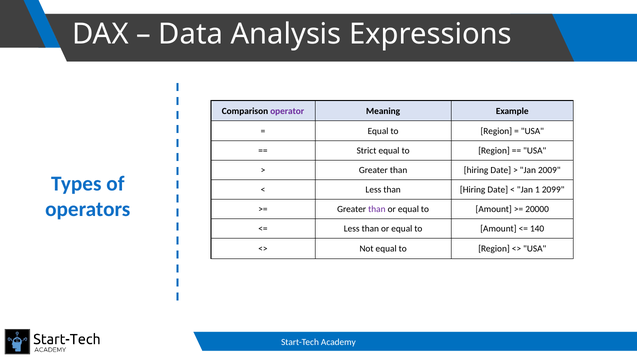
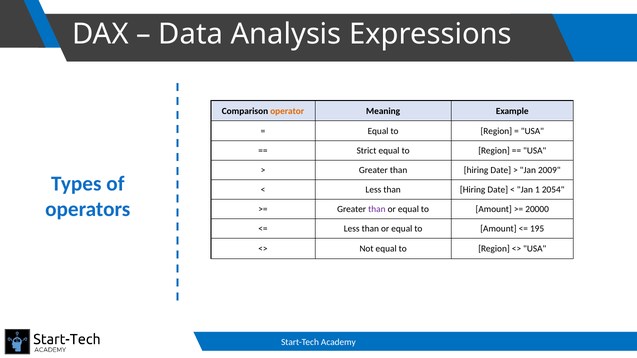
operator colour: purple -> orange (287, 111)
2099: 2099 -> 2054 (553, 190)
140: 140 -> 195 (537, 229)
